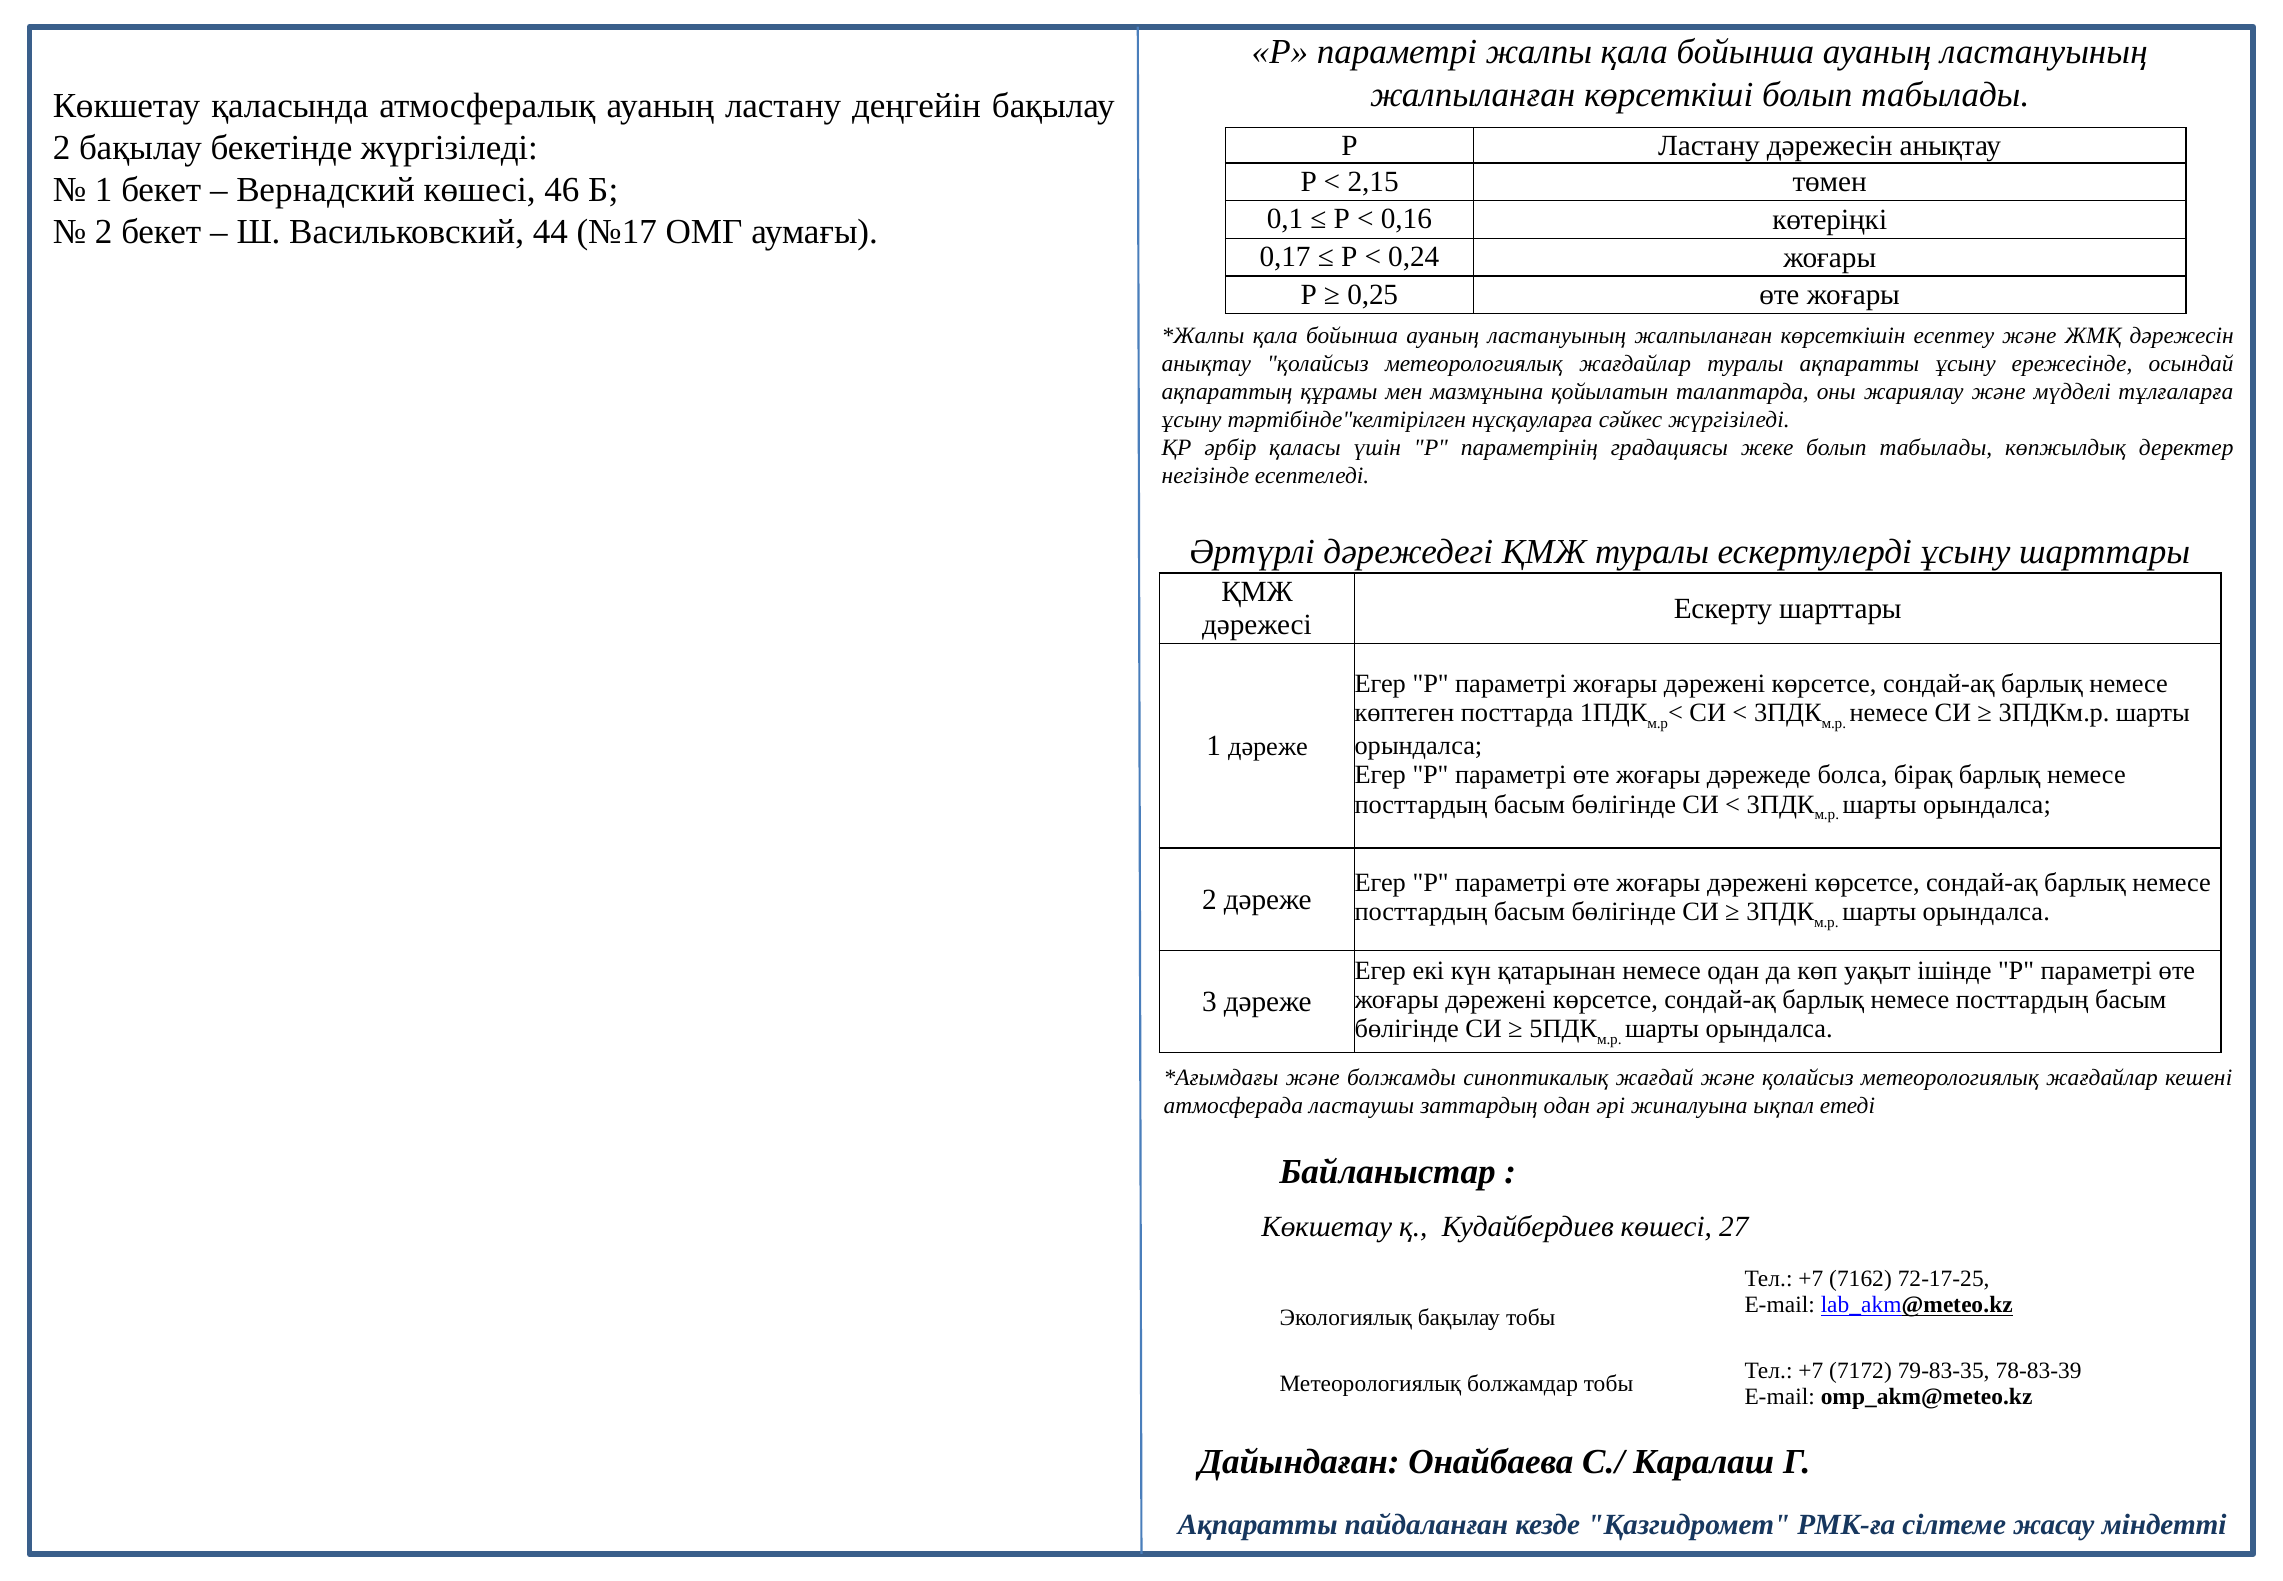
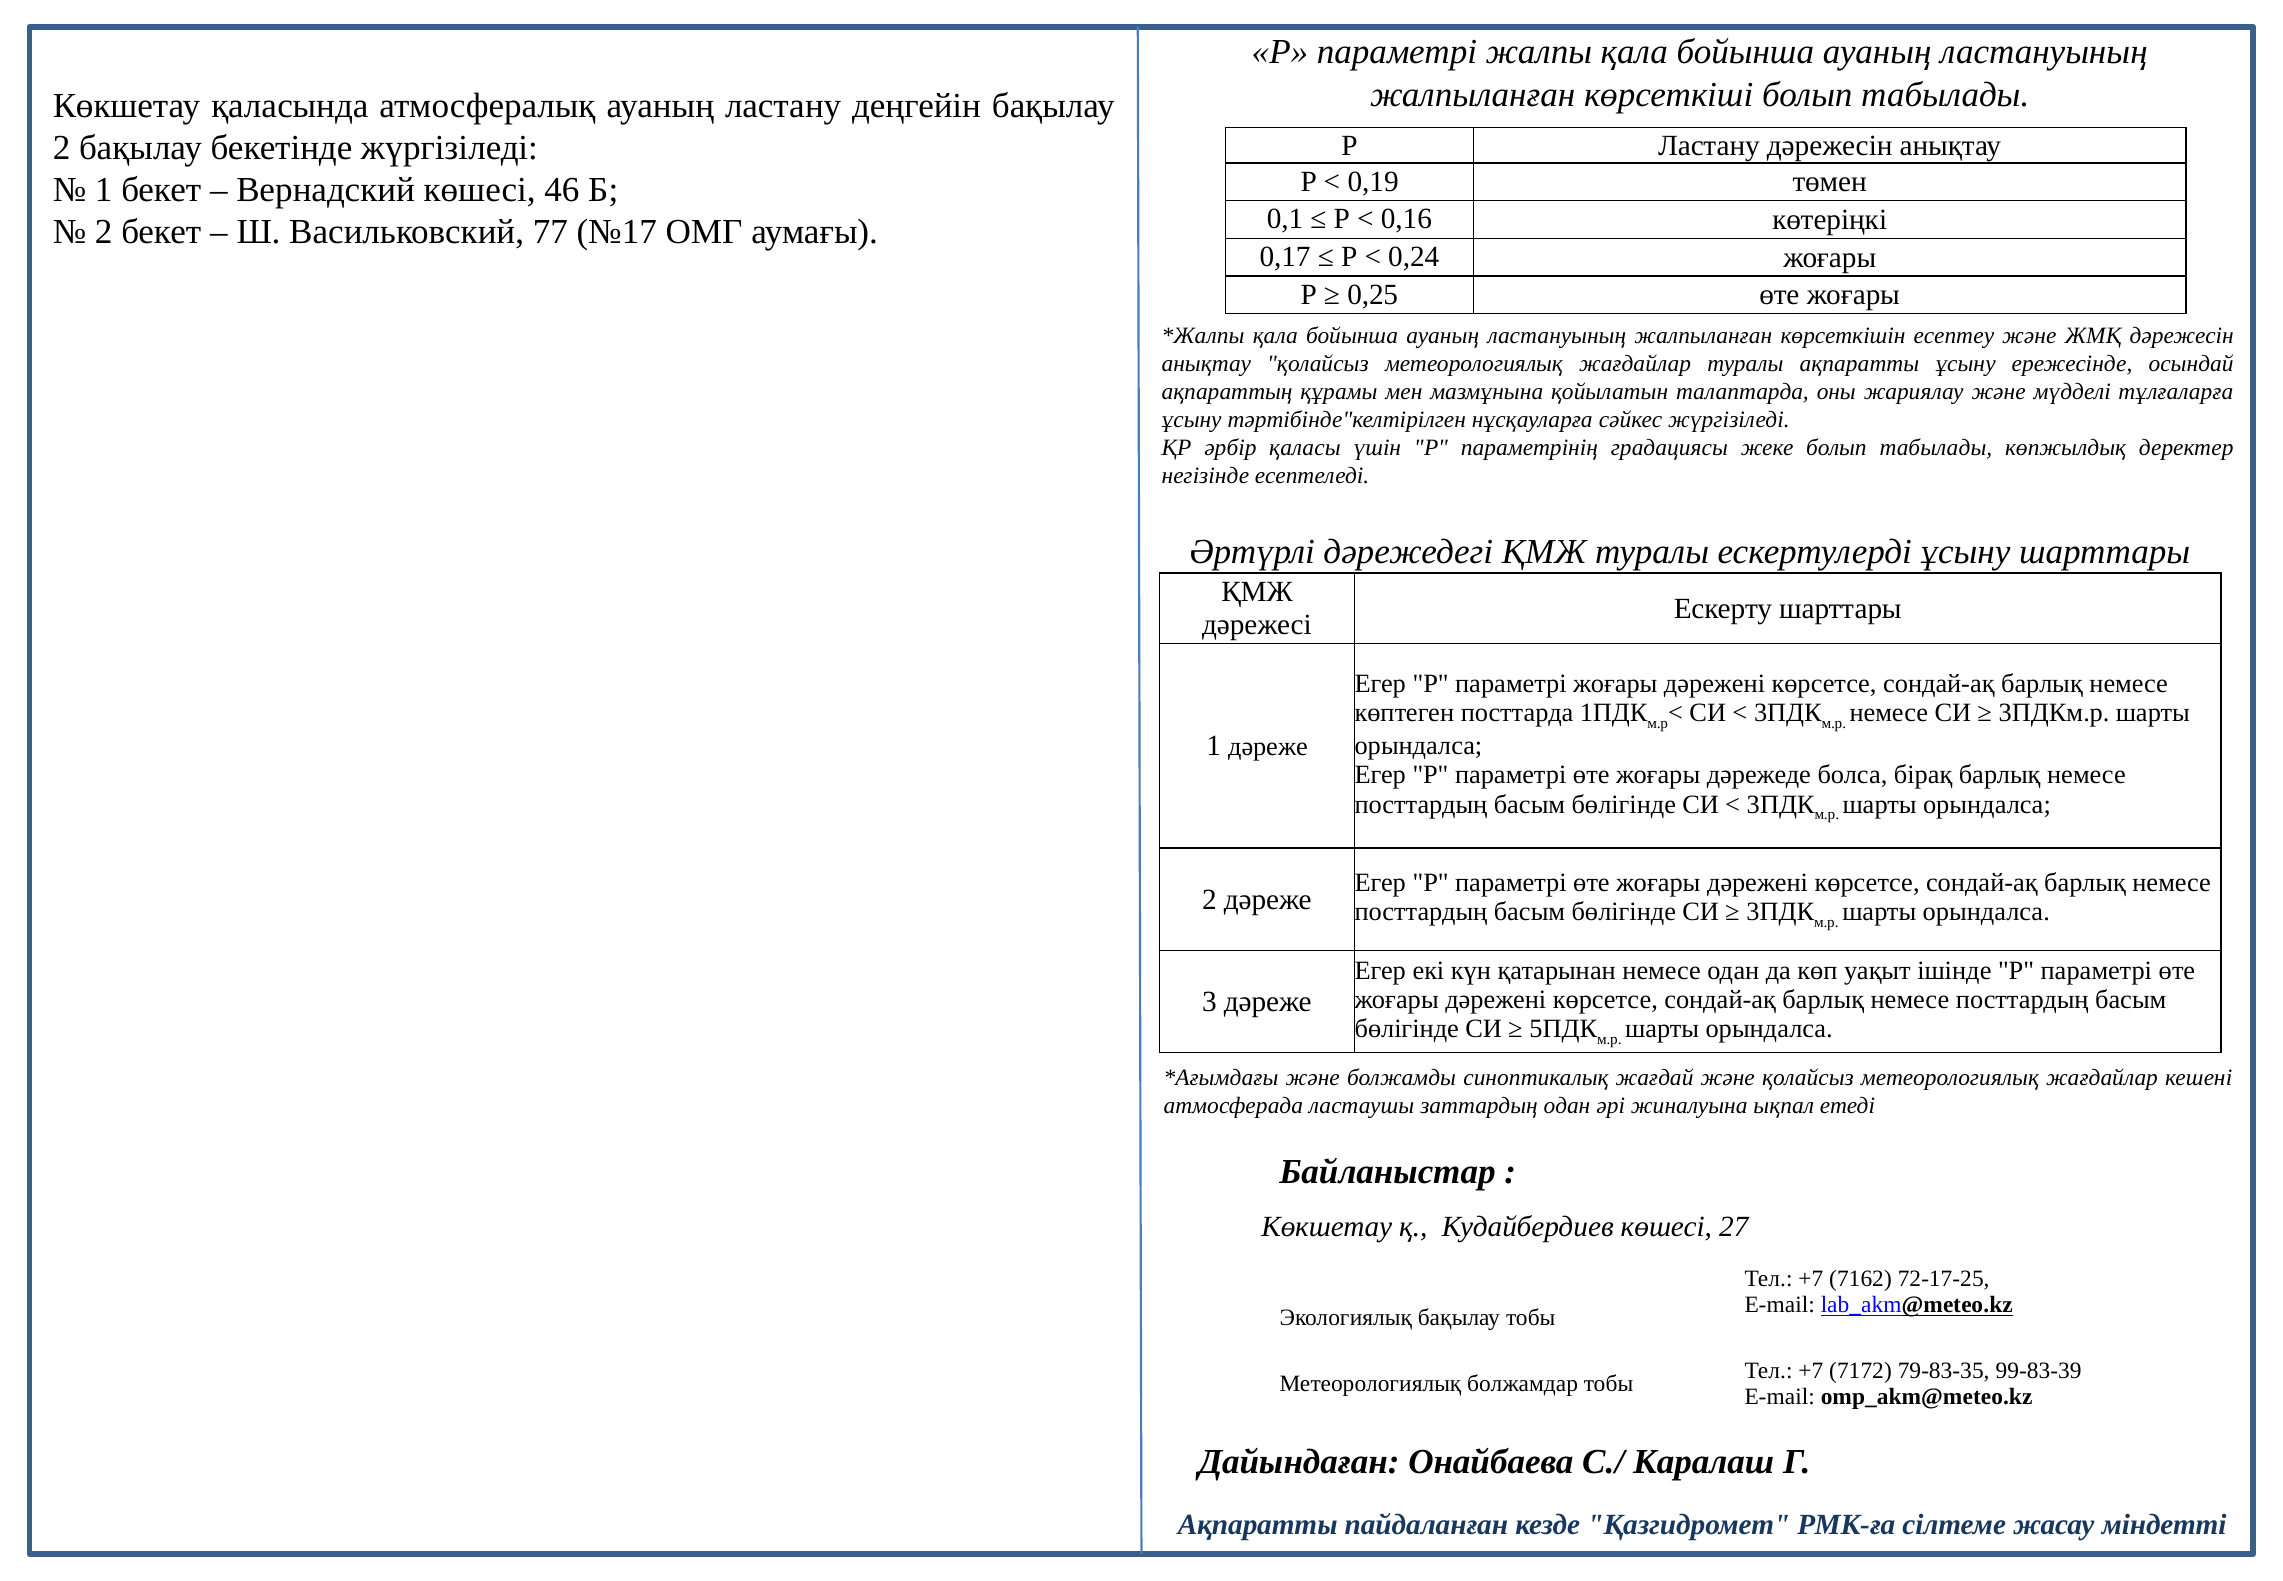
2,15: 2,15 -> 0,19 (1373, 182)
44: 44 -> 77 (550, 232)
78-83-39: 78-83-39 -> 99-83-39 (2039, 1370)
